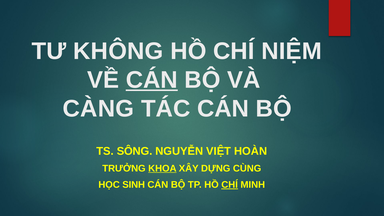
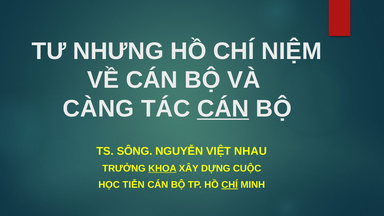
KHÔNG: KHÔNG -> NHƯNG (118, 51)
CÁN underline: present -> none (152, 80)
CÁN underline: none -> present (223, 109)
HOÀN: HOÀN -> NHAU (251, 151)
CÙNG: CÙNG -> CUỘC (247, 168)
SINH: SINH -> TIỄN (134, 185)
